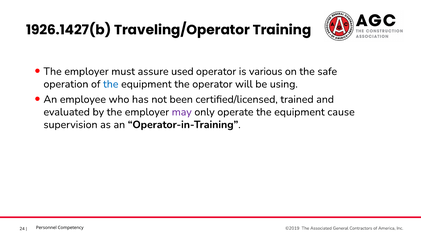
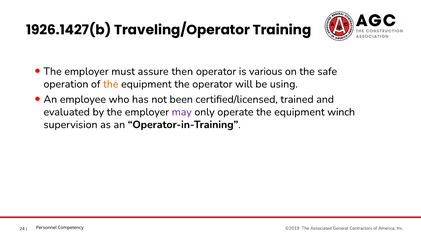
used: used -> then (182, 71)
the colour: blue -> orange (111, 84)
cause: cause -> winch (341, 112)
